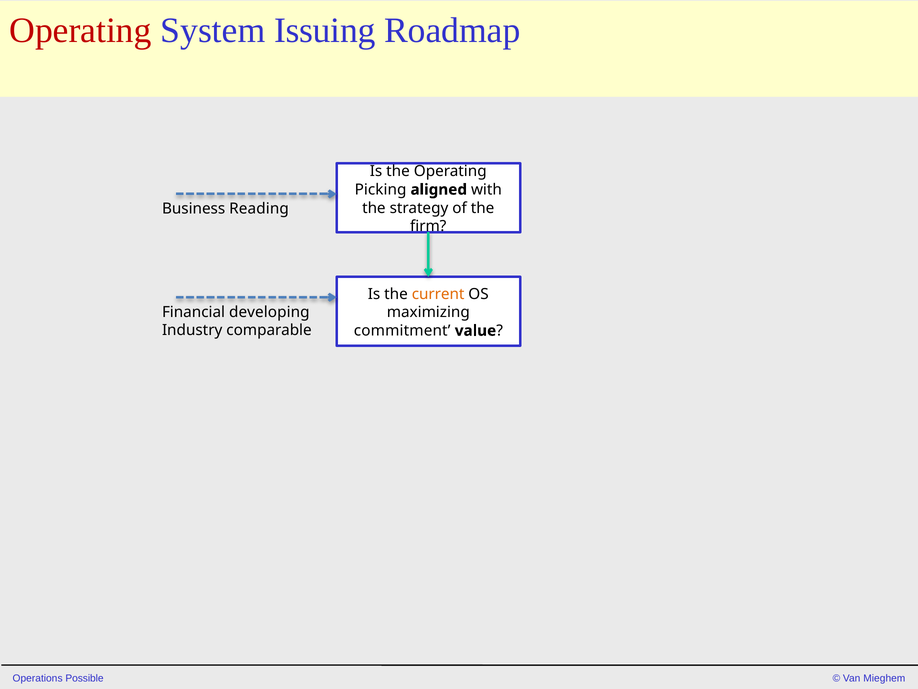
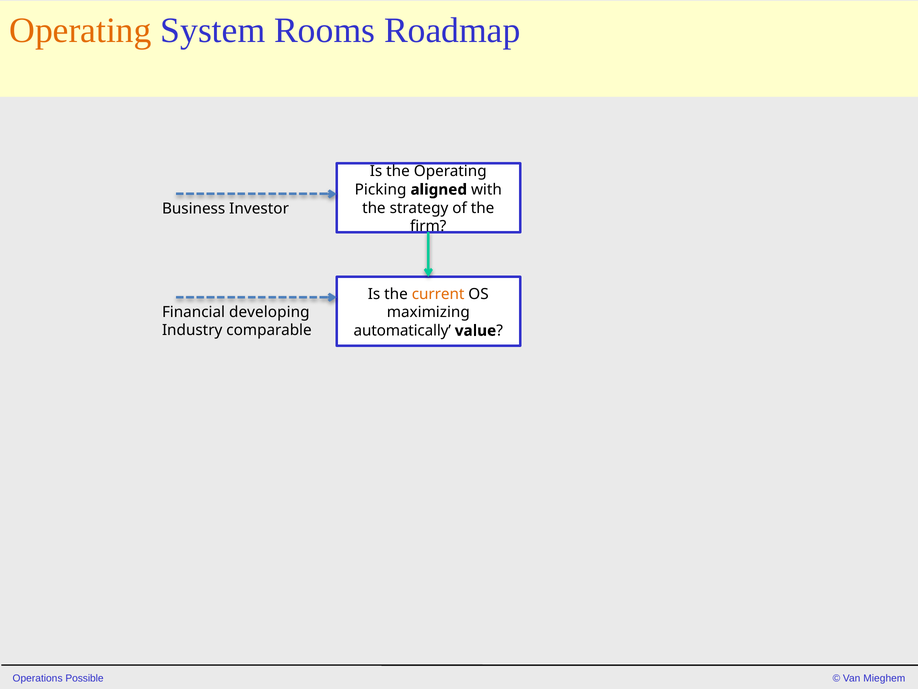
Operating colour: red -> orange (80, 30)
Issuing: Issuing -> Rooms (325, 30)
Reading: Reading -> Investor (259, 209)
commitment: commitment -> automatically (402, 330)
